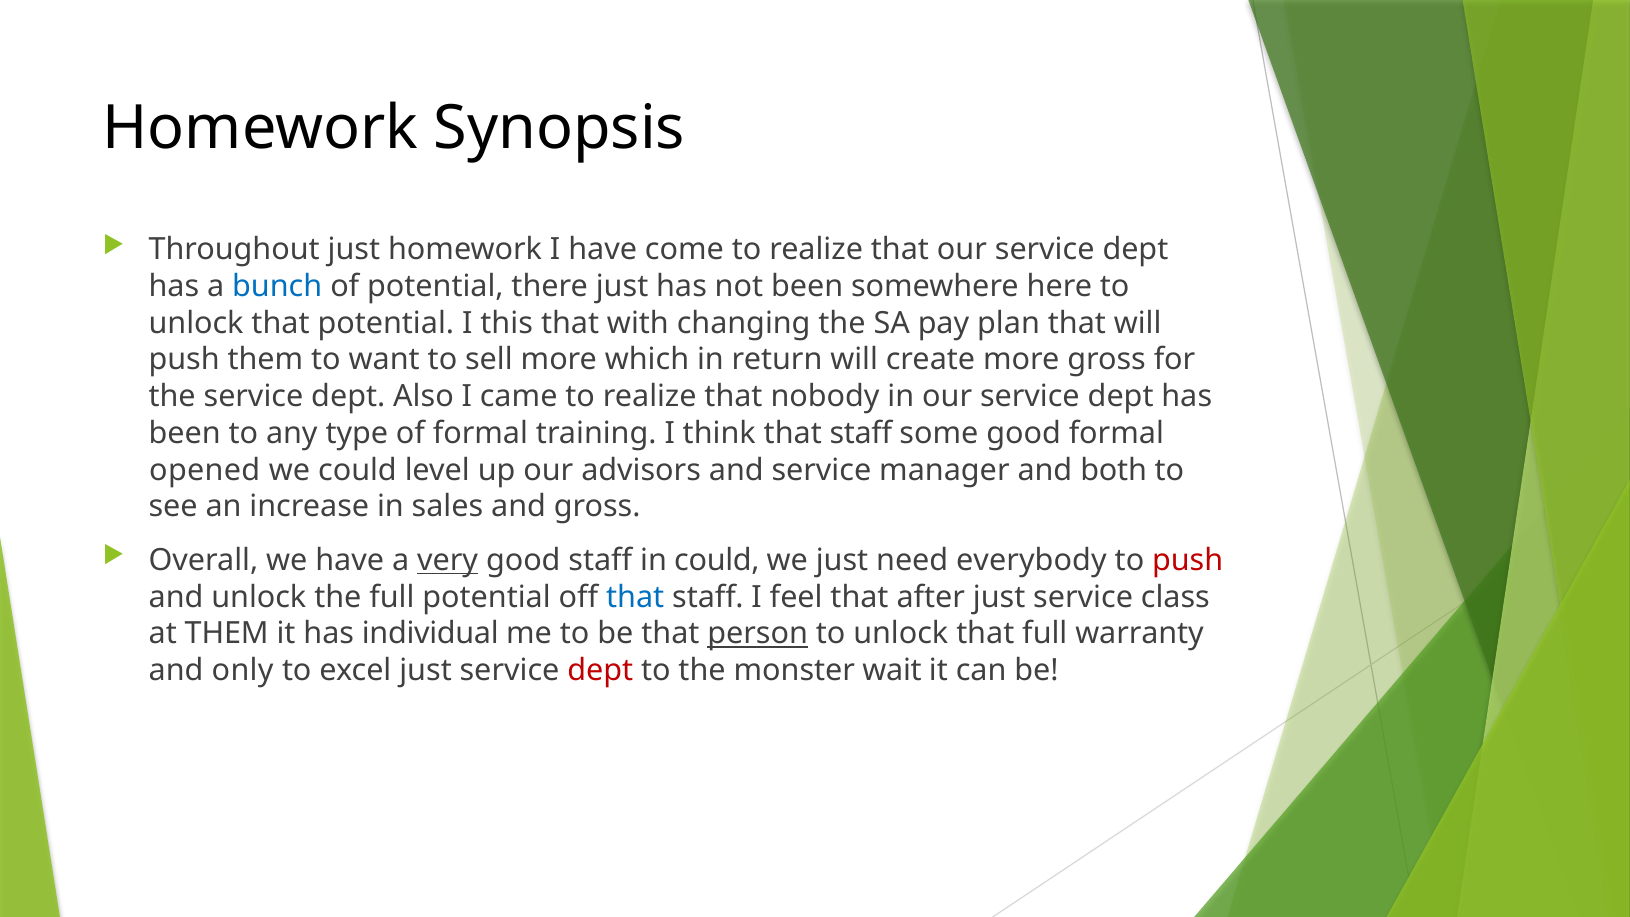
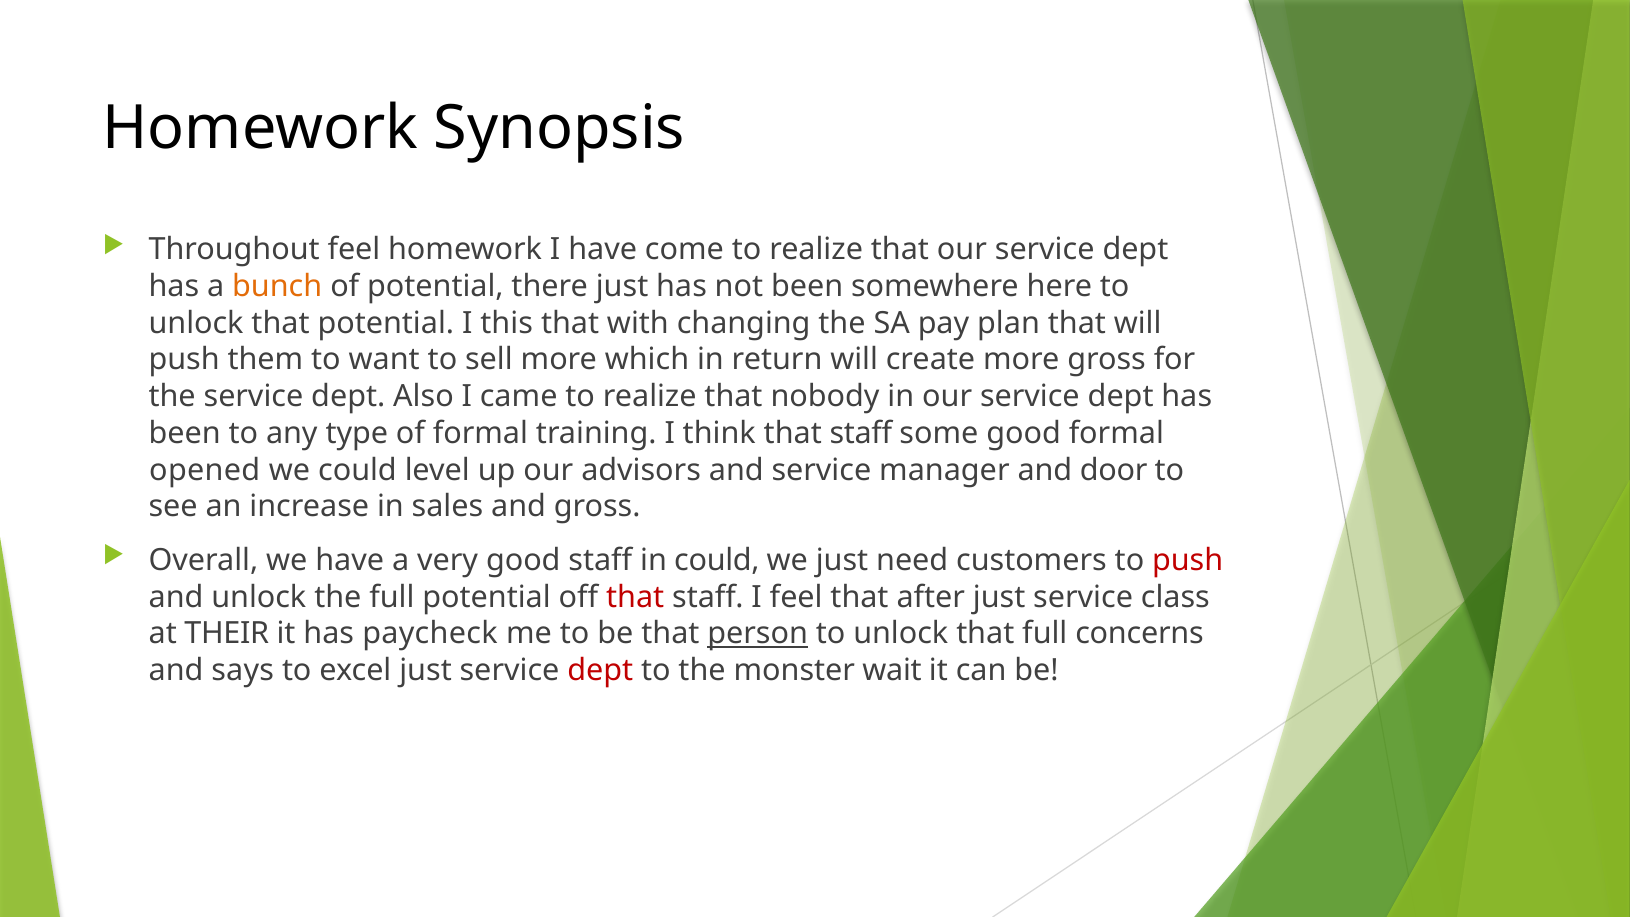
Throughout just: just -> feel (354, 250)
bunch colour: blue -> orange (277, 286)
both: both -> door (1114, 470)
very underline: present -> none (448, 560)
everybody: everybody -> customers (1031, 560)
that colour: blue -> red (635, 597)
at THEM: THEM -> THEIR (227, 634)
individual: individual -> paycheck (430, 634)
warranty: warranty -> concerns (1140, 634)
only: only -> says (243, 670)
